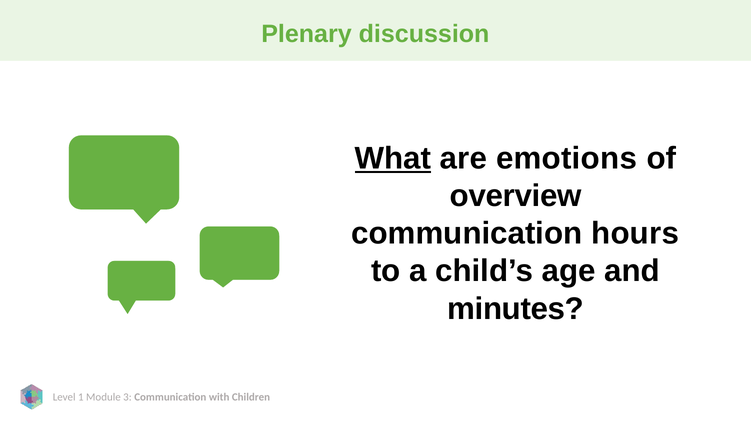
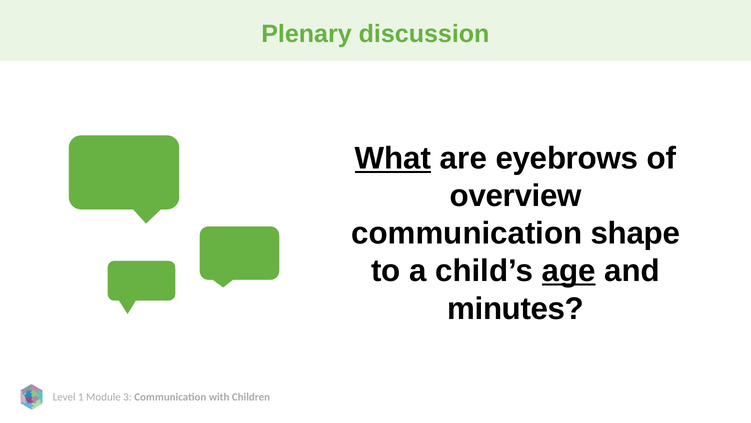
emotions: emotions -> eyebrows (567, 158)
hours: hours -> shape (635, 233)
age underline: none -> present (569, 271)
